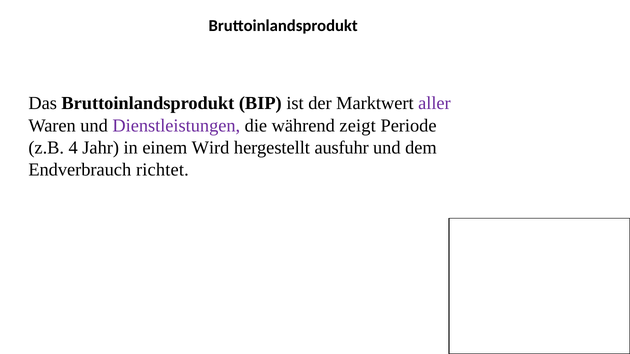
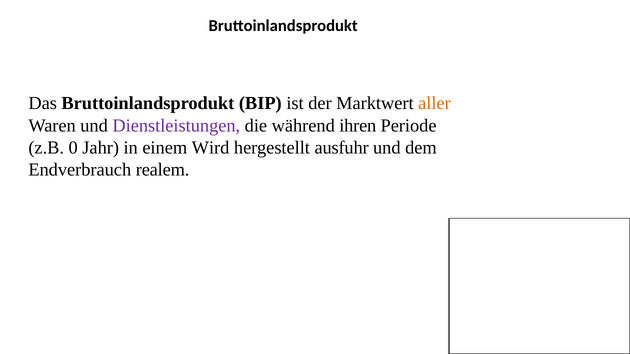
aller colour: purple -> orange (434, 104)
zeigt: zeigt -> ihren (358, 126)
4: 4 -> 0 (73, 148)
richtet: richtet -> realem (163, 170)
